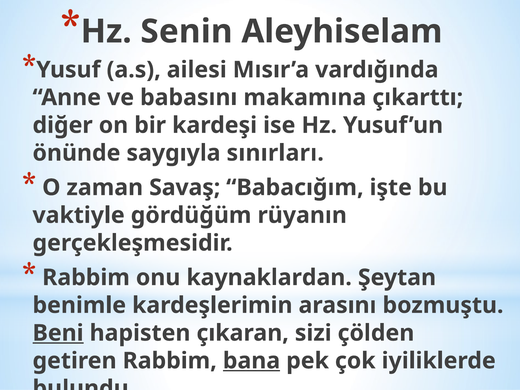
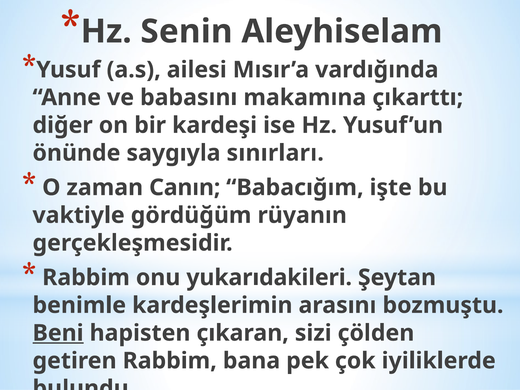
Savaş: Savaş -> Canın (185, 188)
kaynaklardan: kaynaklardan -> yukarıdakileri (269, 278)
bana underline: present -> none (251, 361)
